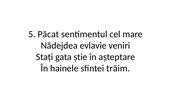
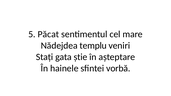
evlavie: evlavie -> templu (93, 46)
trăim: trăim -> vorbă (118, 68)
